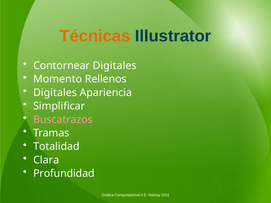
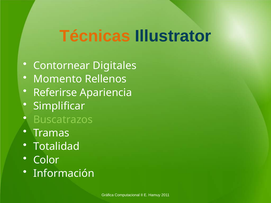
Digitales: Digitales -> Referirse (55, 93)
Buscatrazos colour: pink -> light green (63, 120)
Clara: Clara -> Color (46, 160)
Profundidad: Profundidad -> Información (64, 174)
